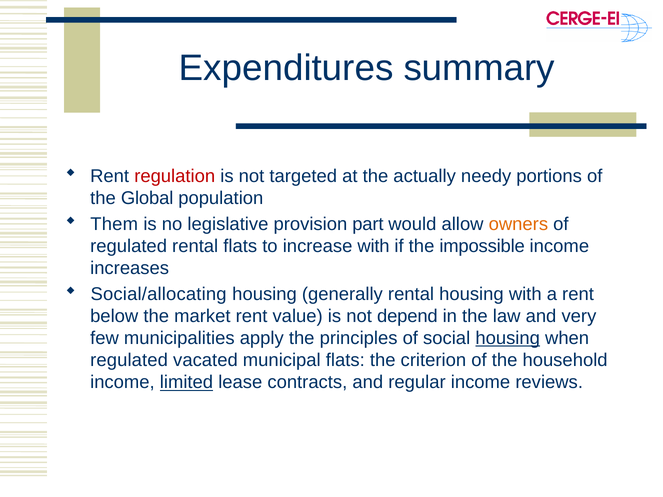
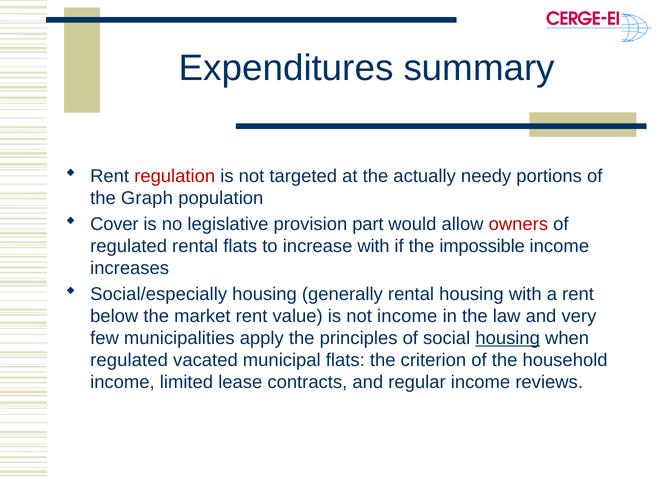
Global: Global -> Graph (147, 198)
Them: Them -> Cover (114, 224)
owners colour: orange -> red (518, 224)
Social/allocating: Social/allocating -> Social/especially (159, 294)
not depend: depend -> income (407, 316)
limited underline: present -> none (186, 383)
